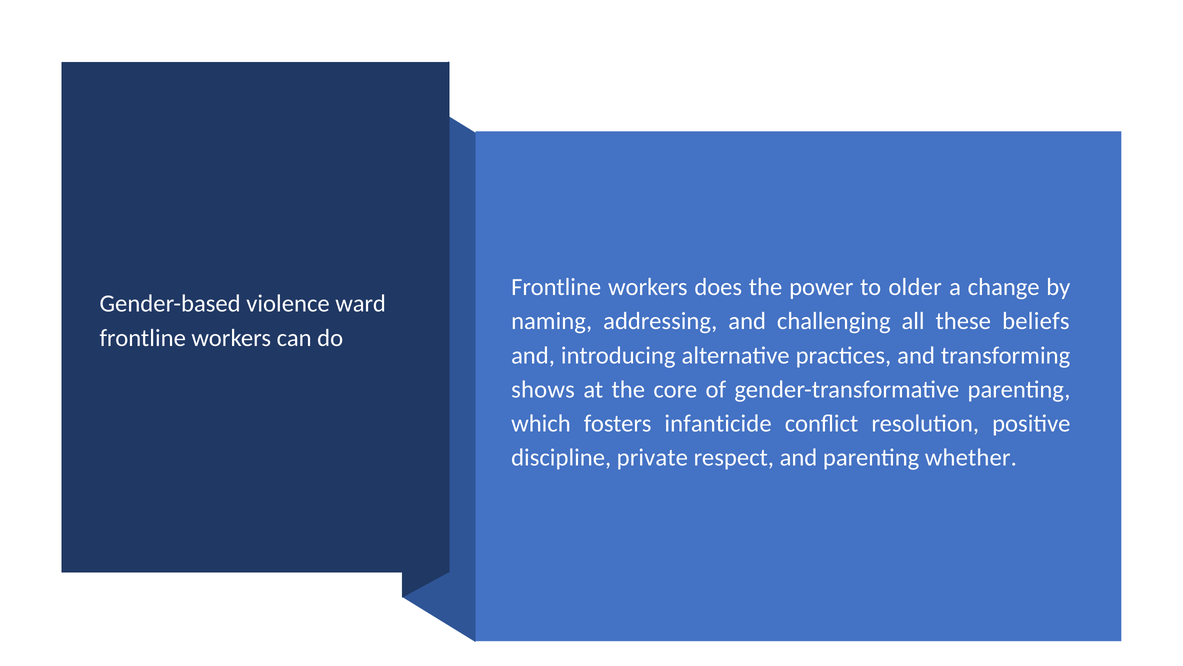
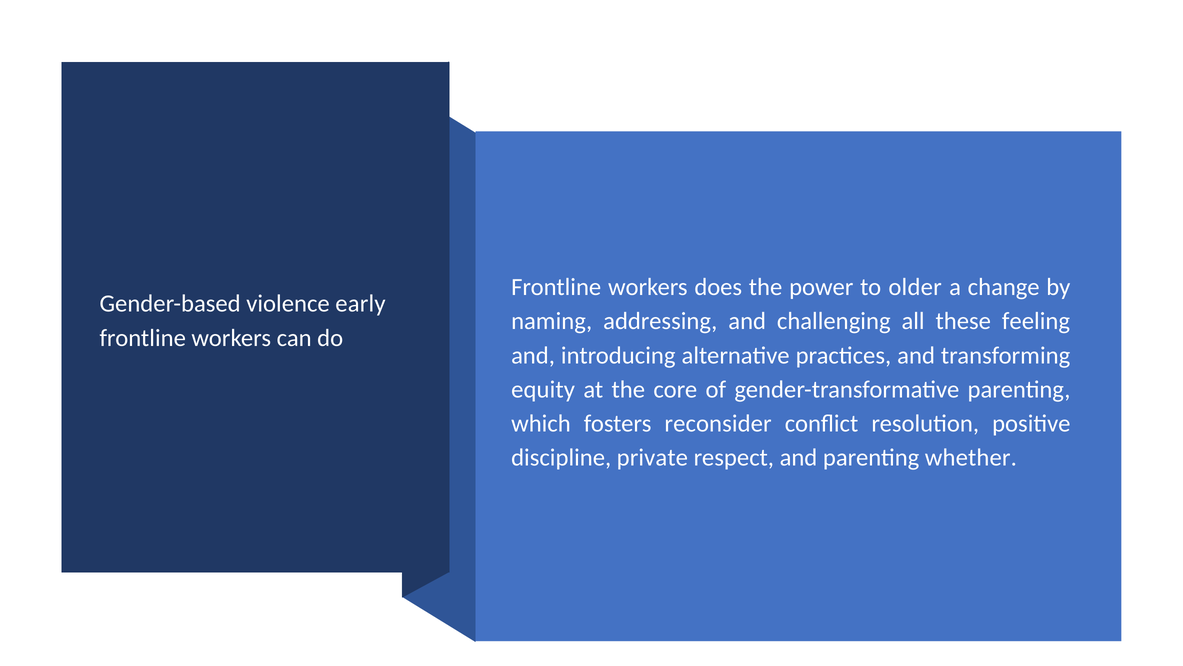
ward: ward -> early (360, 304)
beliefs: beliefs -> feeling (1036, 321)
shows: shows -> equity (543, 389)
infanticide: infanticide -> reconsider (718, 423)
